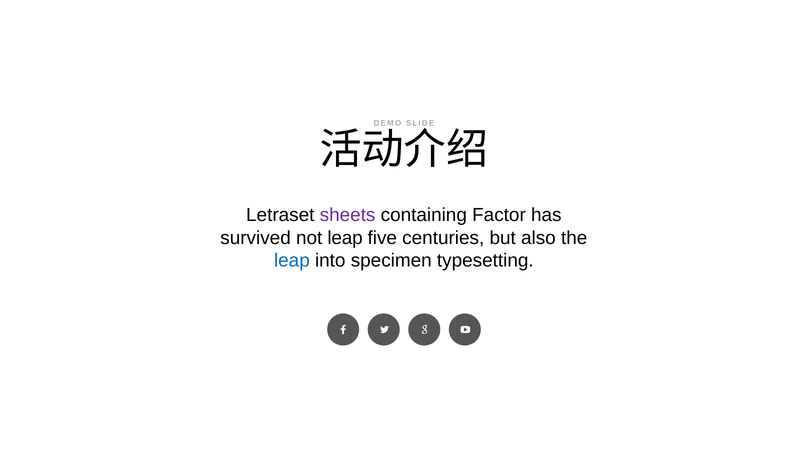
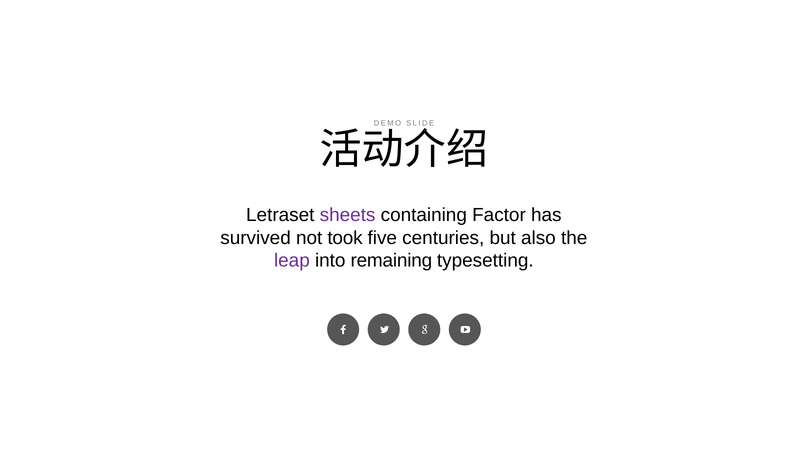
not leap: leap -> took (345, 238)
leap colour: blue -> purple (292, 261)
specimen: specimen -> remaining (391, 261)
